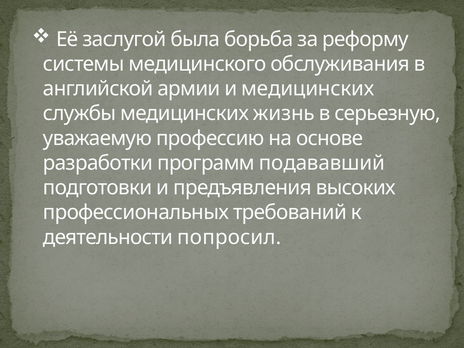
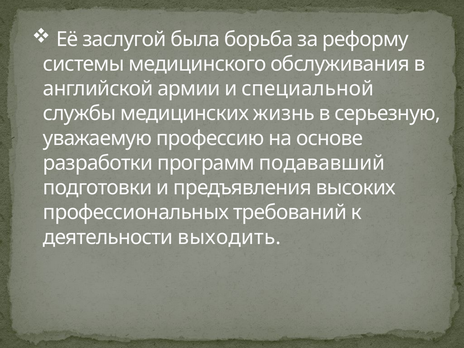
и медицинских: медицинских -> специальной (308, 89)
попросил: попросил -> выходить (229, 237)
